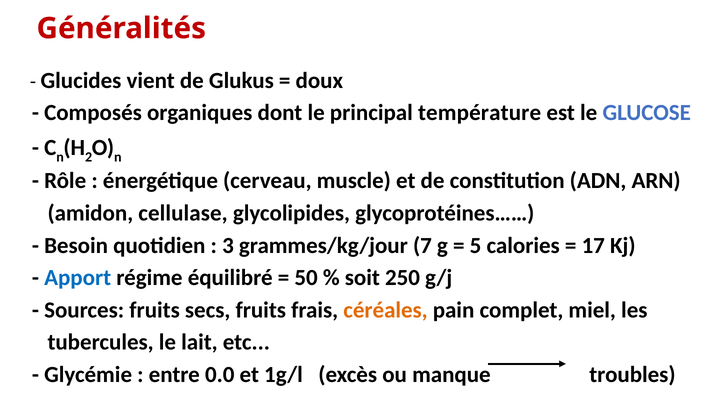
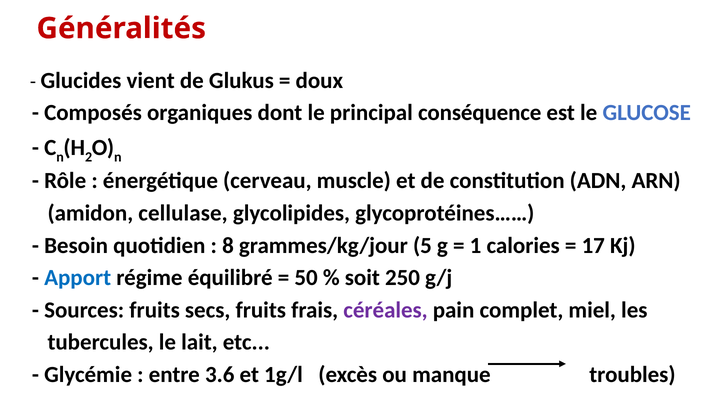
température: température -> conséquence (480, 113)
3: 3 -> 8 (228, 245)
7: 7 -> 5 (422, 245)
5: 5 -> 1 (476, 245)
céréales colour: orange -> purple (385, 310)
0.0: 0.0 -> 3.6 (220, 374)
